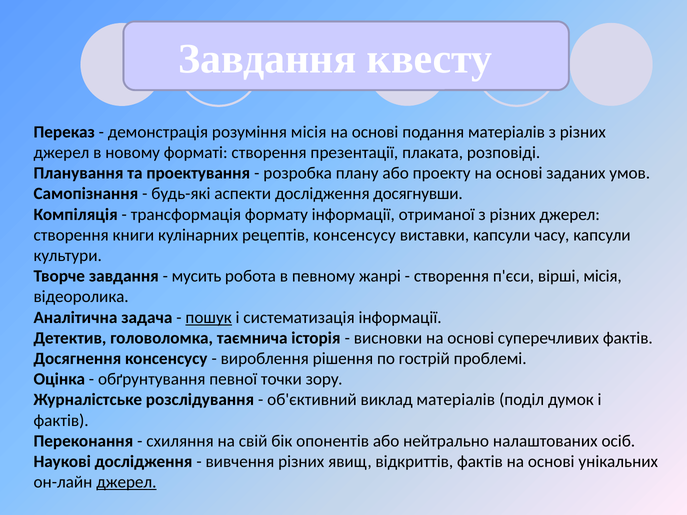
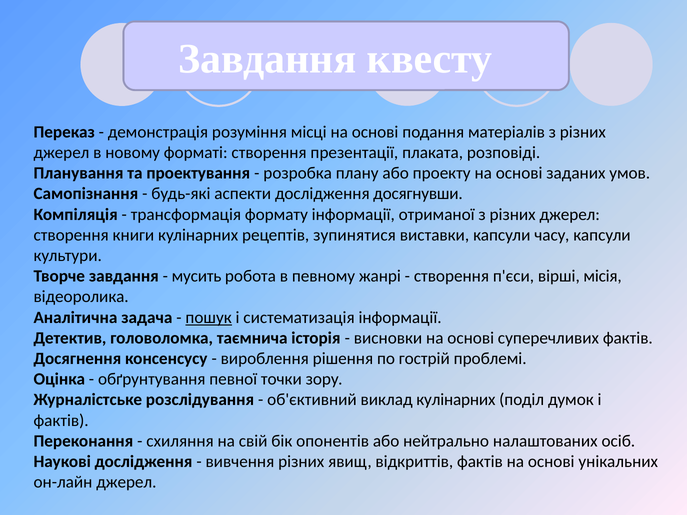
розуміння місія: місія -> місці (309, 132)
рецептів консенсусу: консенсусу -> зупинятися (355, 235)
виклад матеріалів: матеріалів -> кулінарних (456, 400)
джерел underline: present -> none (126, 482)
